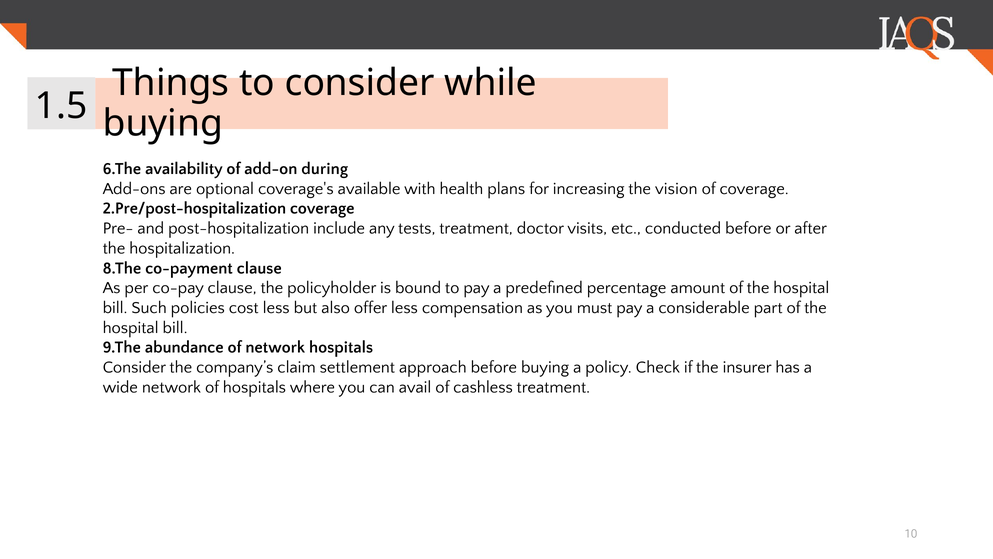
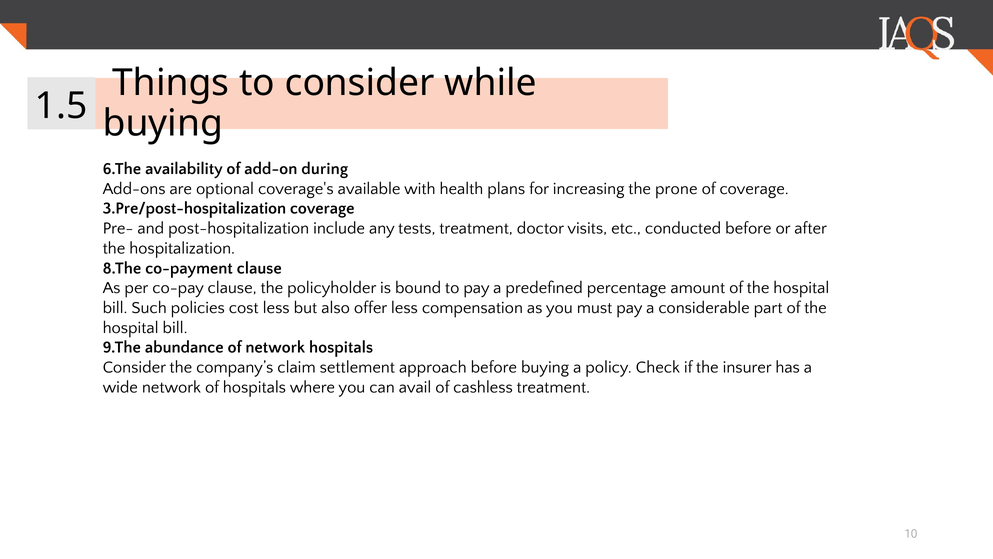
vision: vision -> prone (676, 188)
2.Pre/post-hospitalization: 2.Pre/post-hospitalization -> 3.Pre/post-hospitalization (194, 208)
